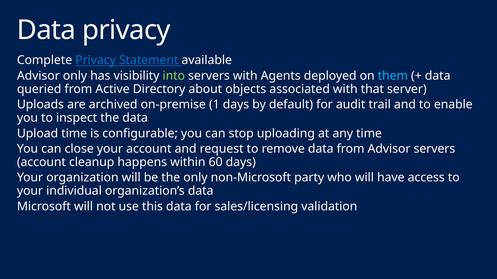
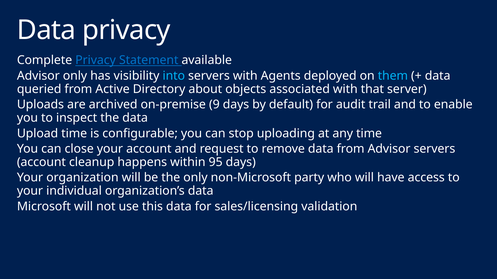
into colour: light green -> light blue (174, 76)
1: 1 -> 9 (214, 105)
60: 60 -> 95 (216, 162)
